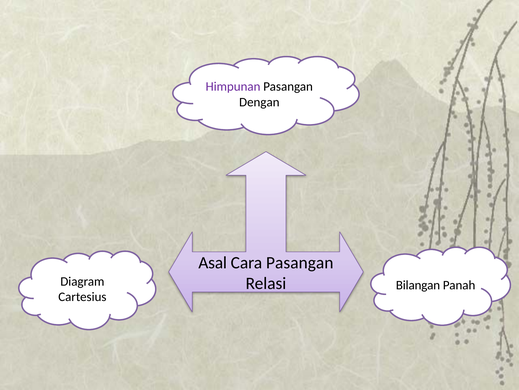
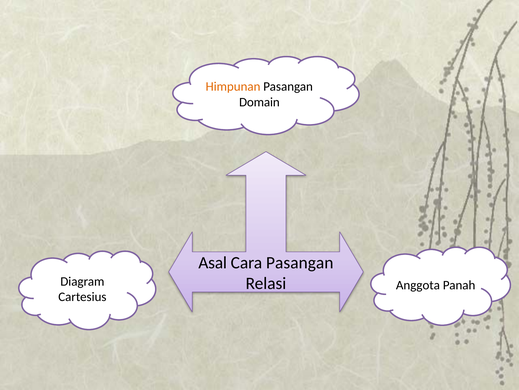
Himpunan colour: purple -> orange (233, 86)
Dengan: Dengan -> Domain (259, 102)
Bilangan: Bilangan -> Anggota (418, 285)
